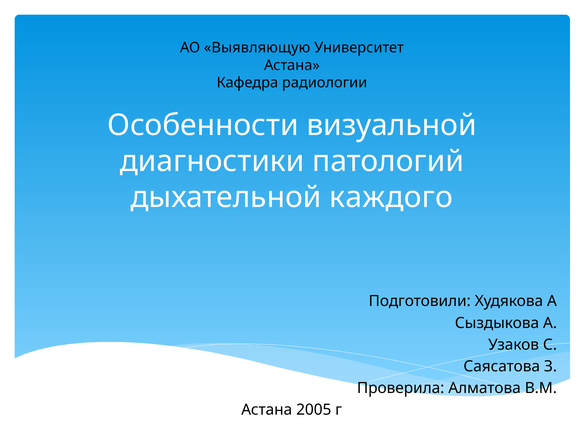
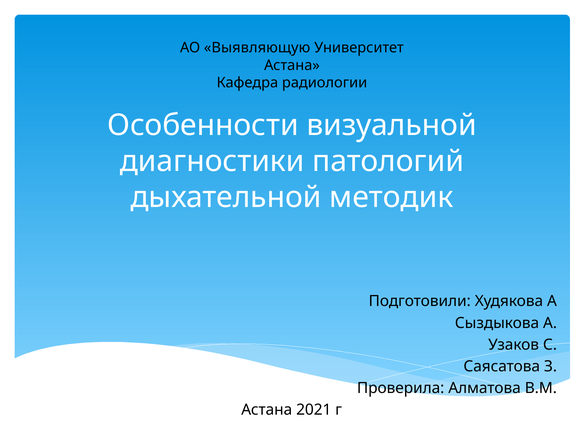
каждого: каждого -> методик (391, 197)
2005: 2005 -> 2021 (314, 410)
